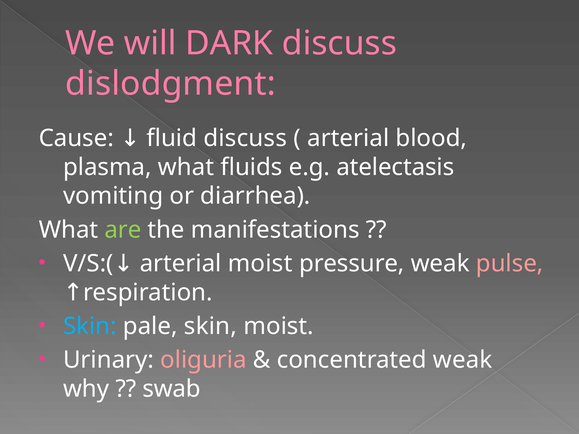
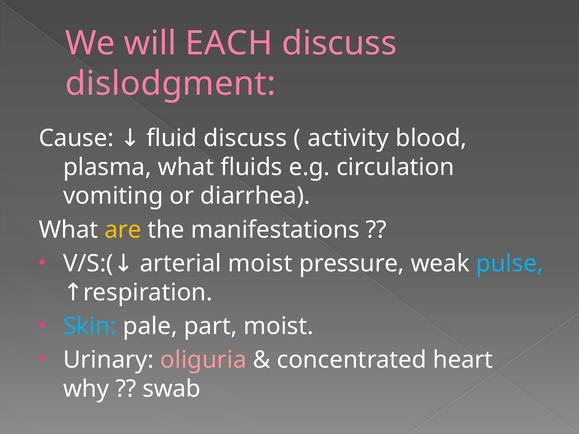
DARK: DARK -> EACH (229, 43)
arterial: arterial -> activity (348, 138)
atelectasis: atelectasis -> circulation (395, 167)
are colour: light green -> yellow (123, 230)
pulse colour: pink -> light blue (510, 264)
pale skin: skin -> part (211, 326)
concentrated weak: weak -> heart (463, 360)
